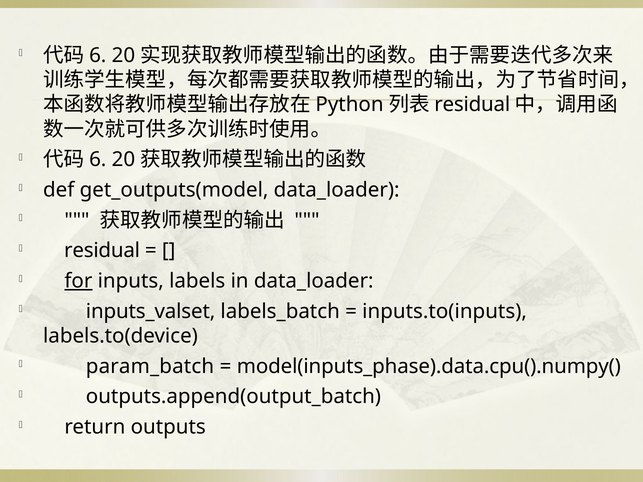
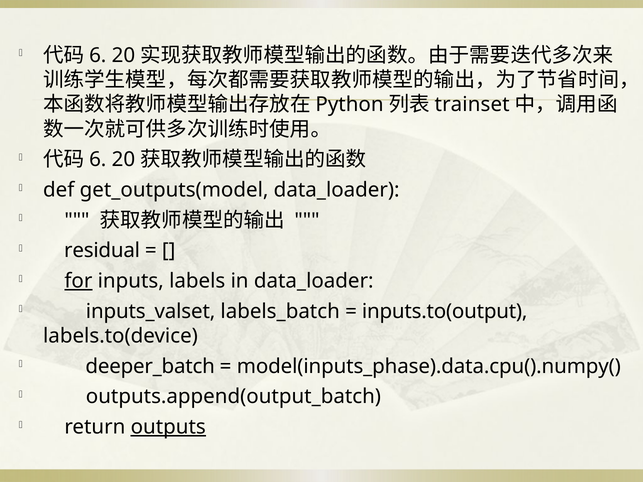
residual: residual -> trainset (472, 105)
inputs.to(inputs: inputs.to(inputs -> inputs.to(output (445, 312)
param_batch: param_batch -> deeper_batch (150, 366)
outputs underline: none -> present (168, 427)
